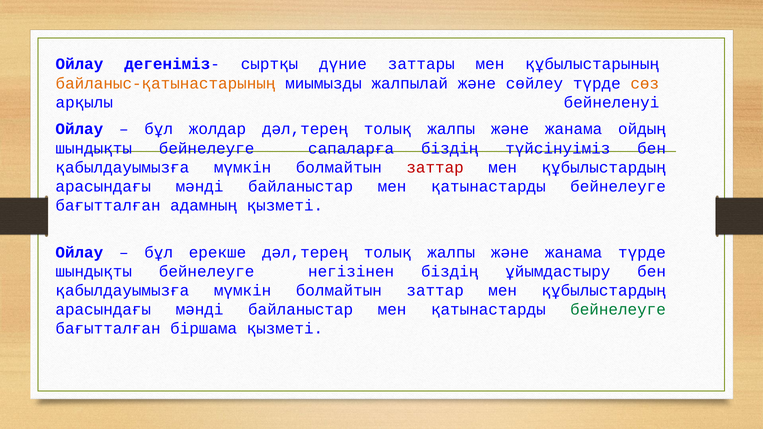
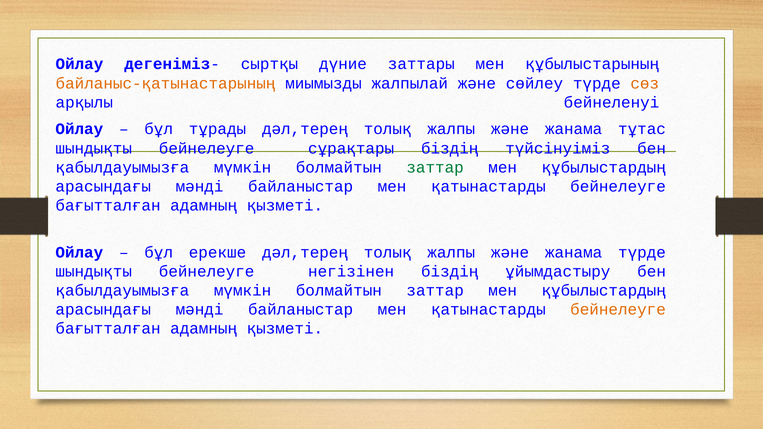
жолдар: жолдар -> тұрады (217, 129)
ойдың: ойдың -> тұтас (642, 129)
сапаларға: сапаларға -> сұрақтары (351, 148)
заттар colour: red -> green (435, 167)
бейнелеуге colour: green -> orange (618, 310)
біршама: біршама -> адамның (204, 329)
